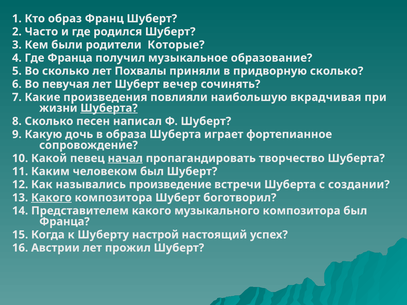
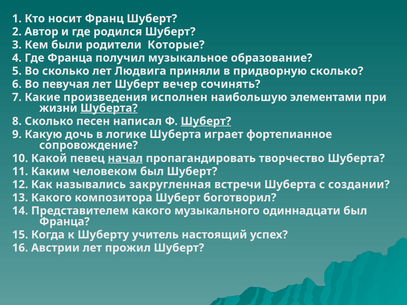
образ: образ -> носит (65, 19)
Часто: Часто -> Автор (41, 32)
Похвалы: Похвалы -> Людвига (140, 71)
повлияли: повлияли -> исполнен (179, 97)
вкрадчивая: вкрадчивая -> элементами (326, 97)
Шуберт underline: none -> present (206, 121)
образа: образа -> логике (126, 134)
произведение: произведение -> закругленная (170, 185)
Какого underline: present -> none (51, 198)
музыкального композитора: композитора -> одиннадцати (302, 211)
настрой: настрой -> учитель (155, 235)
